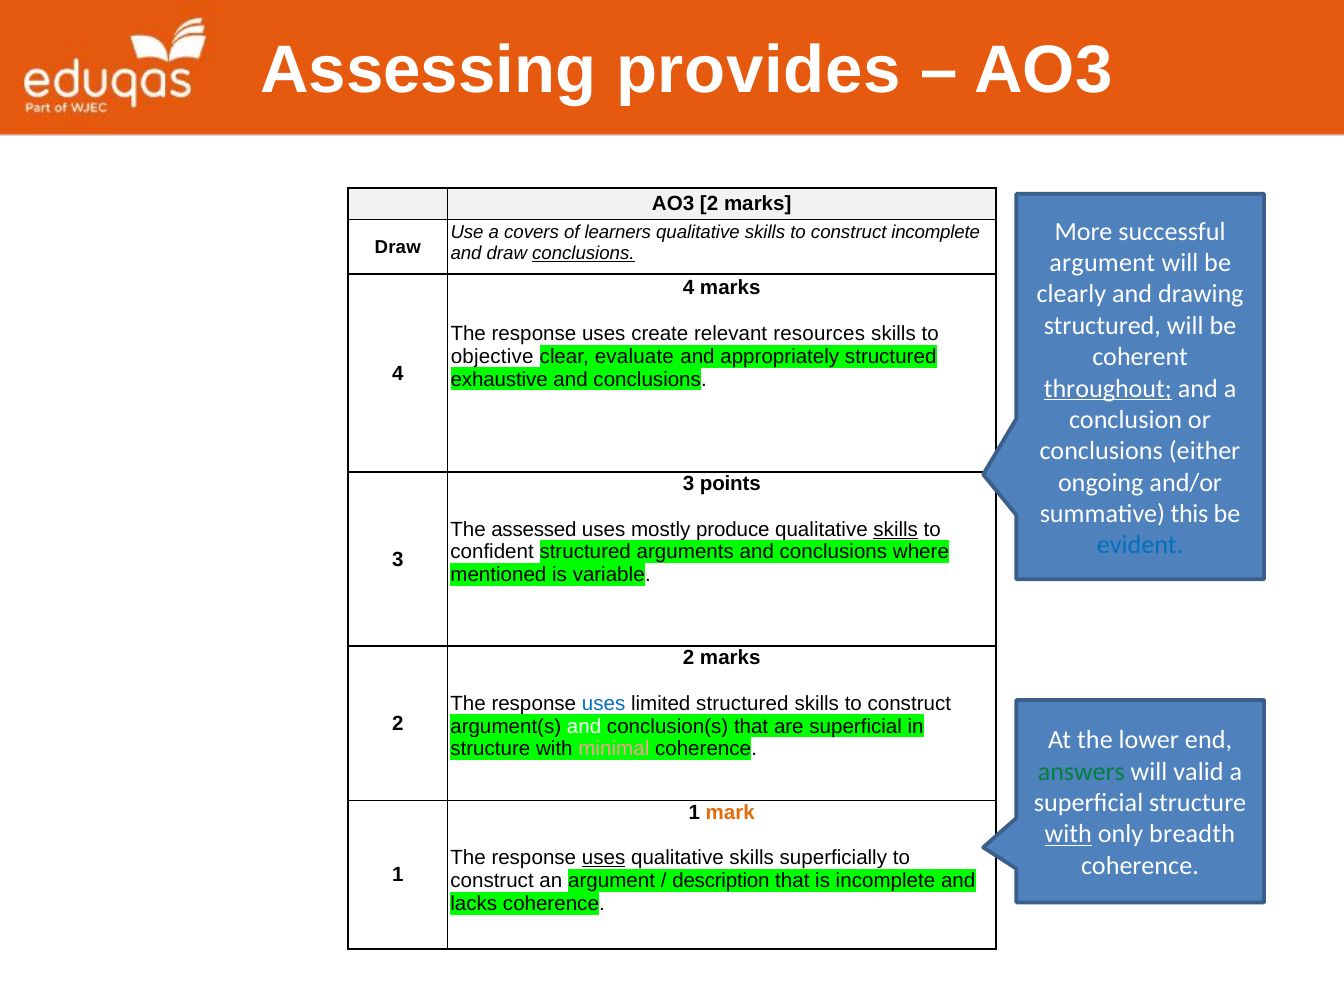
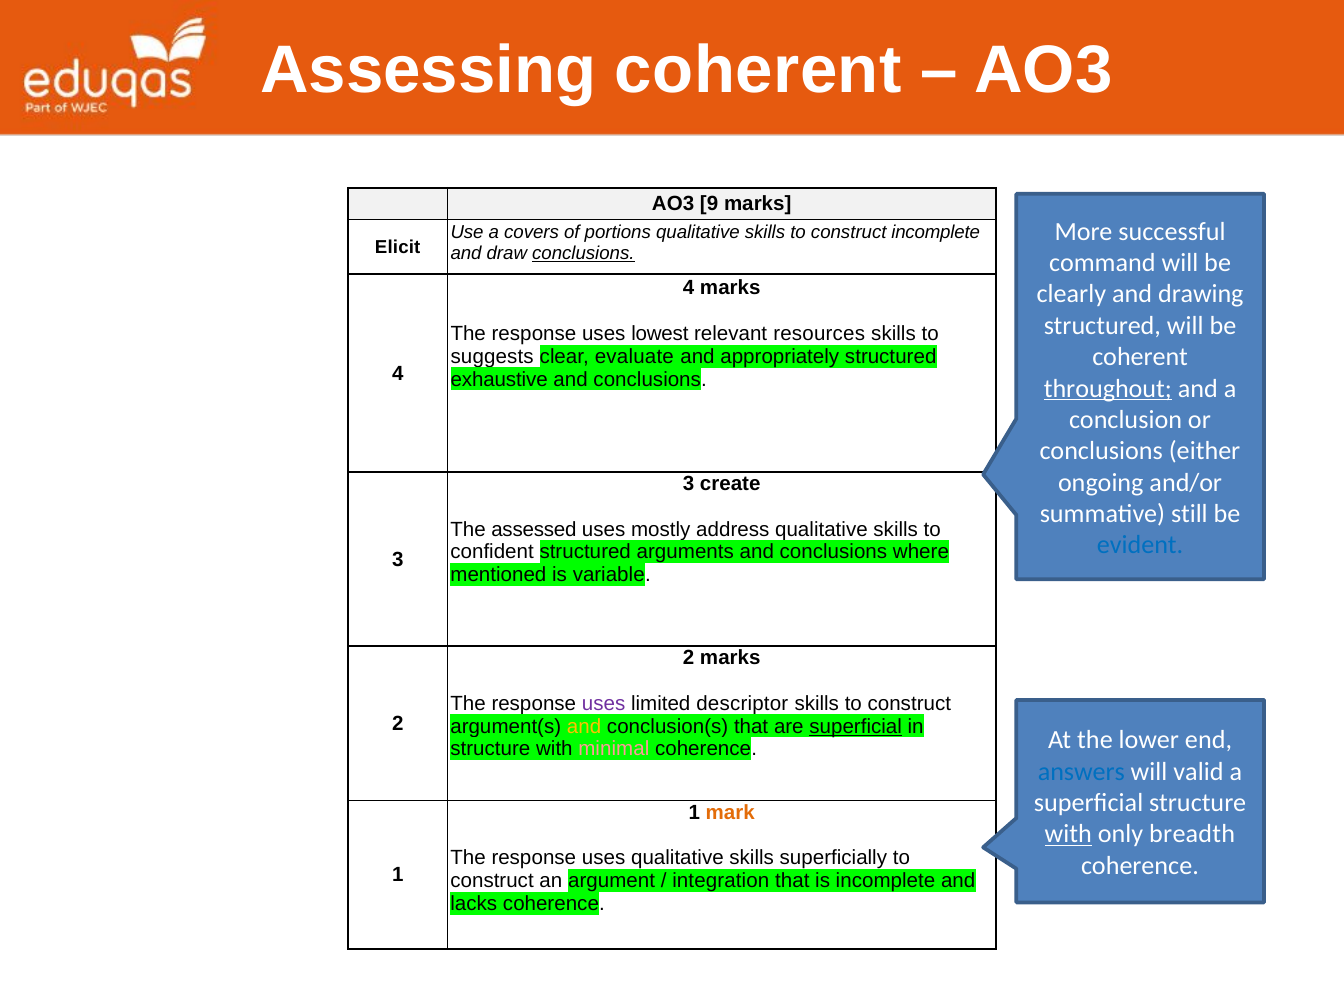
Assessing provides: provides -> coherent (758, 70)
AO3 2: 2 -> 9 (709, 204)
learners: learners -> portions (618, 232)
Draw: Draw -> Elicit (398, 247)
argument: argument -> command (1102, 263)
create: create -> lowest (660, 334)
objective: objective -> suggests (492, 356)
points: points -> create (730, 484)
this: this -> still (1189, 514)
produce: produce -> address (733, 529)
skills underline: present -> none (896, 529)
uses colour: blue -> purple (604, 703)
limited structured: structured -> descriptor (742, 703)
and colour: white -> yellow (584, 726)
superficial underline: none -> present (856, 726)
answers colour: green -> blue (1081, 772)
uses underline: present -> none (604, 858)
description: description -> integration (721, 881)
